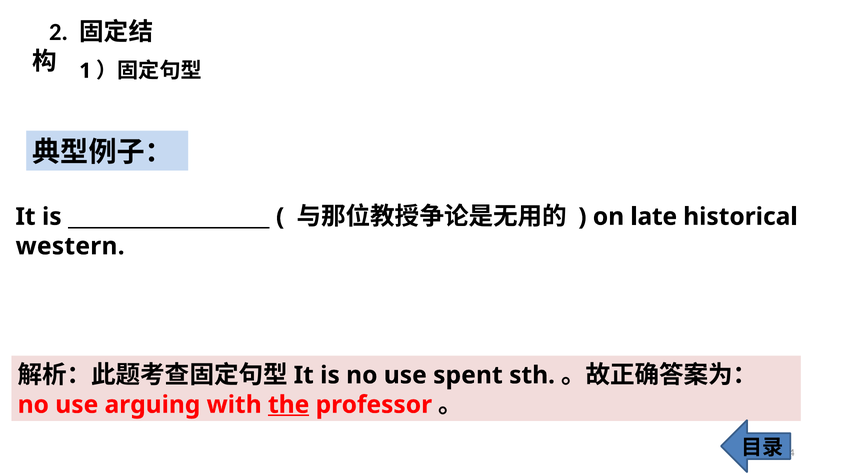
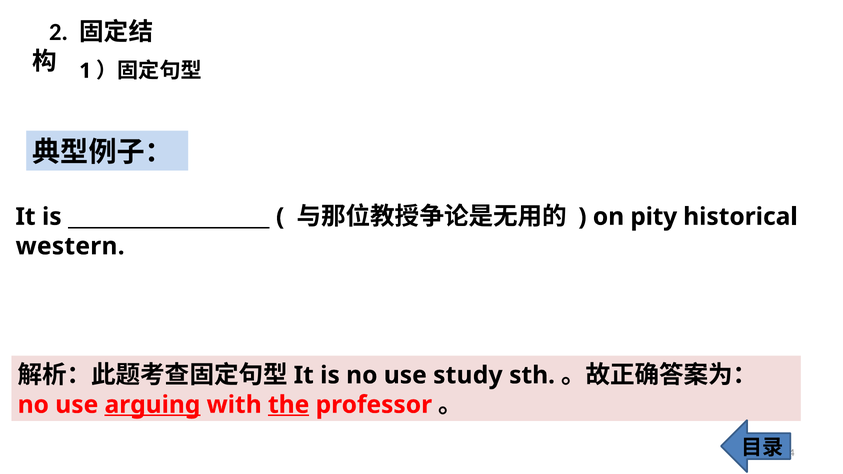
late: late -> pity (654, 217)
spent: spent -> study (468, 375)
arguing underline: none -> present (152, 405)
